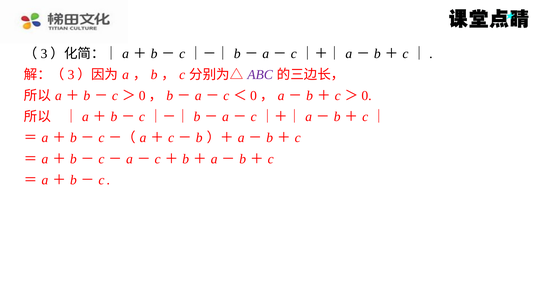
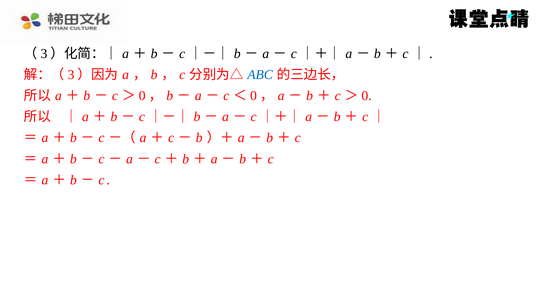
ABC colour: purple -> blue (260, 75)
